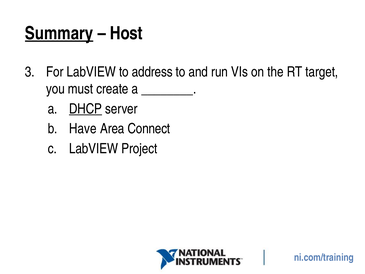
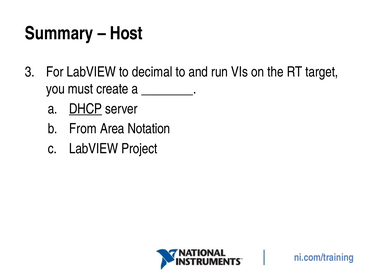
Summary underline: present -> none (59, 33)
address: address -> decimal (152, 72)
Have: Have -> From (83, 129)
Connect: Connect -> Notation (149, 129)
